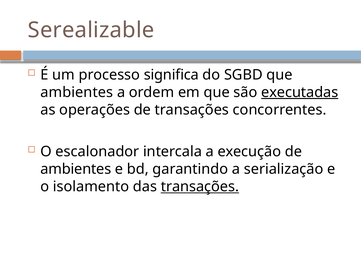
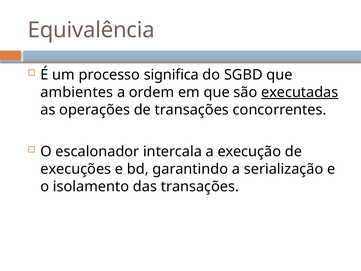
Serealizable: Serealizable -> Equivalência (91, 30)
ambientes: ambientes -> execuções (76, 169)
transações underline: present -> none (200, 186)
